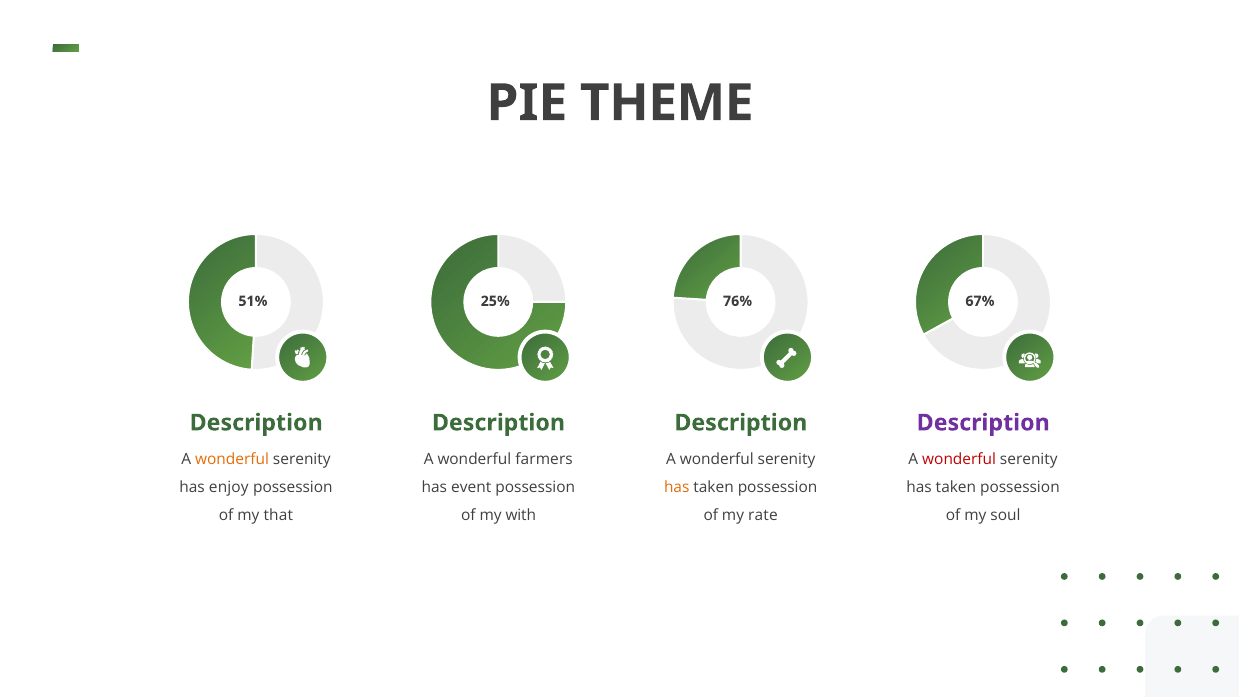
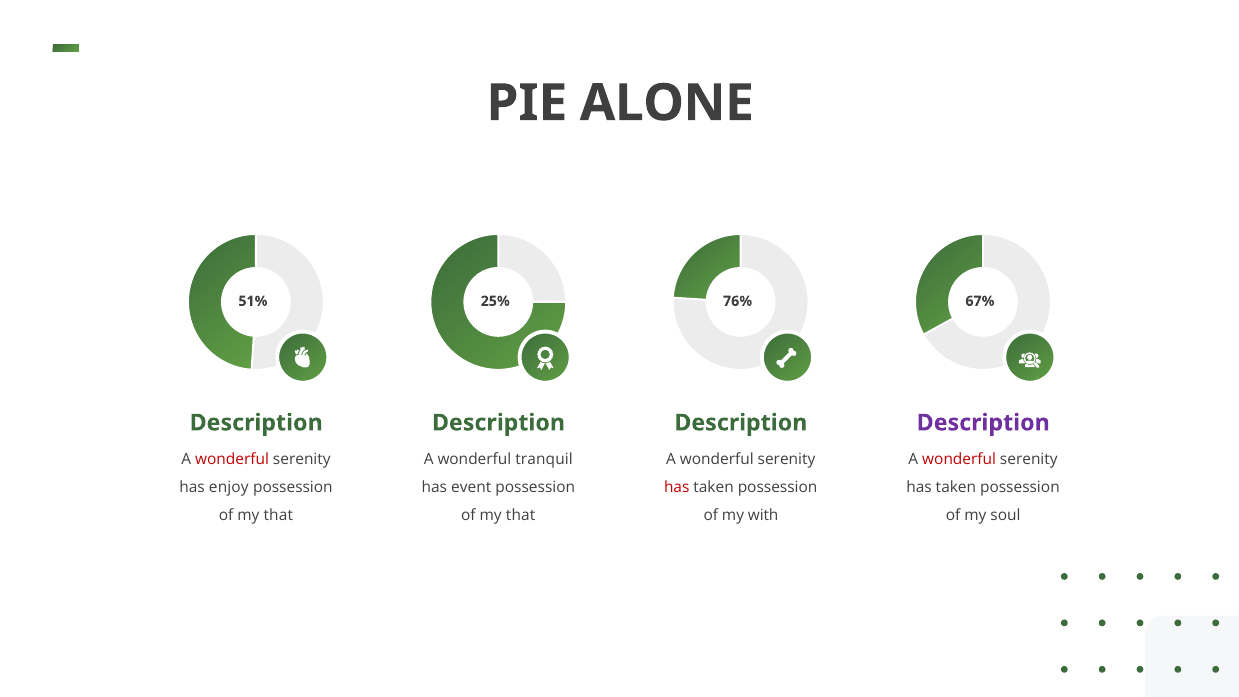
THEME: THEME -> ALONE (667, 103)
wonderful colour: orange -> red (232, 460)
farmers: farmers -> tranquil (544, 460)
has colour: orange -> red (677, 488)
with: with -> that (521, 515)
rate: rate -> with (763, 515)
